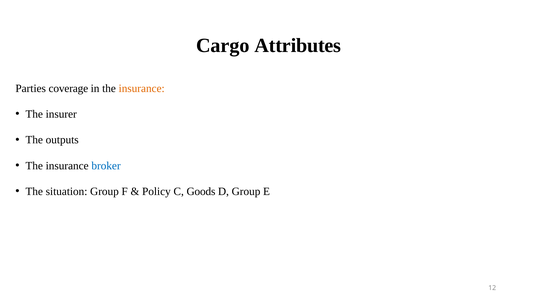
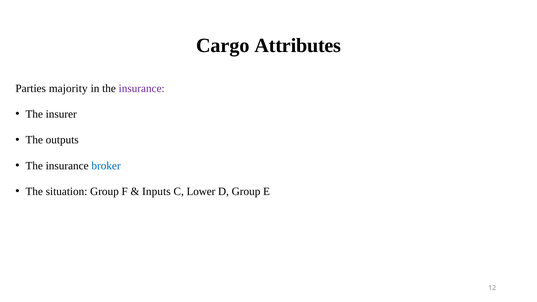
coverage: coverage -> majority (68, 88)
insurance colour: orange -> purple (142, 88)
Policy: Policy -> Inputs (156, 192)
Goods: Goods -> Lower (201, 192)
